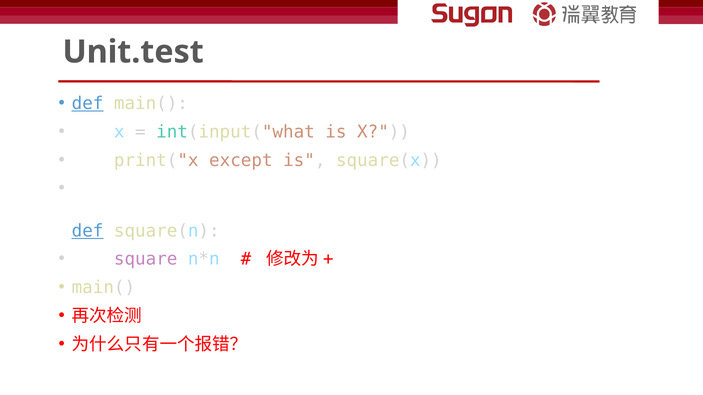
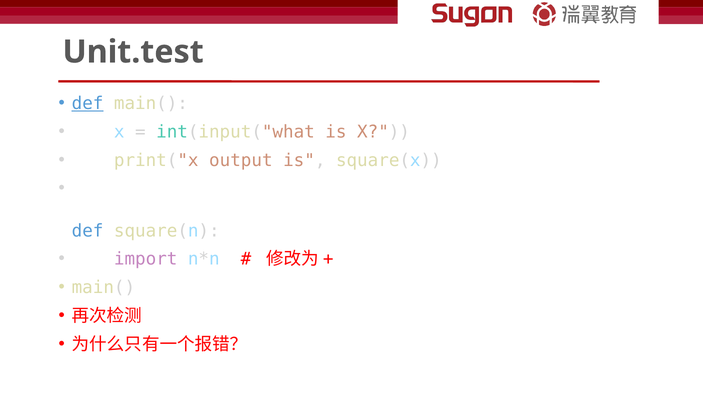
except: except -> output (241, 160)
def underline: present -> none (88, 231)
square: square -> import (146, 259)
